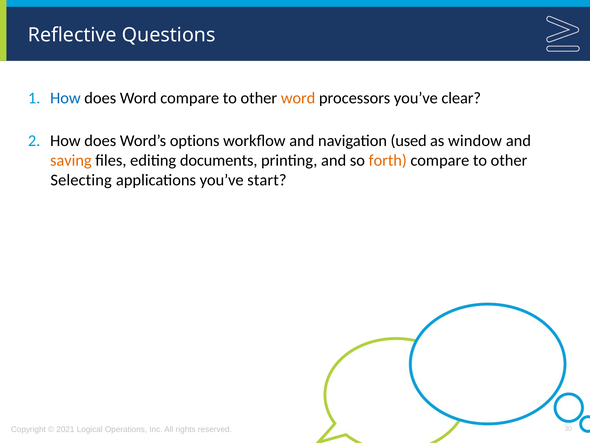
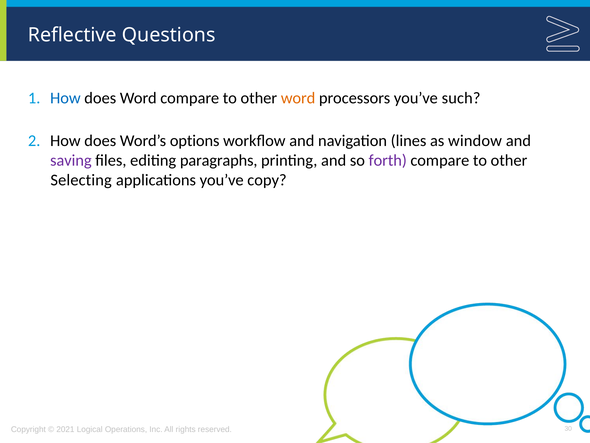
clear: clear -> such (461, 98)
used: used -> lines (409, 141)
saving colour: orange -> purple (71, 160)
documents: documents -> paragraphs (219, 160)
forth colour: orange -> purple (388, 160)
start: start -> copy (267, 180)
